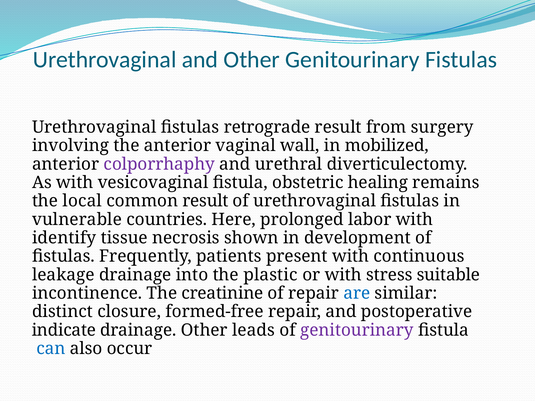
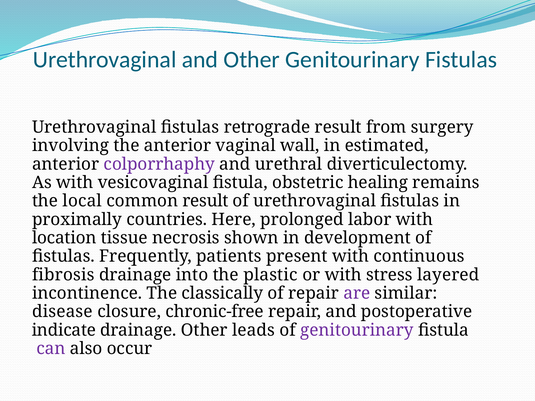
mobilized: mobilized -> estimated (387, 146)
vulnerable: vulnerable -> proximally (77, 220)
identify: identify -> location (64, 238)
leakage: leakage -> fibrosis (63, 275)
suitable: suitable -> layered (448, 275)
creatinine: creatinine -> classically (222, 293)
are colour: blue -> purple (357, 293)
distinct: distinct -> disease (62, 312)
formed-free: formed-free -> chronic-free (215, 312)
can colour: blue -> purple (51, 349)
